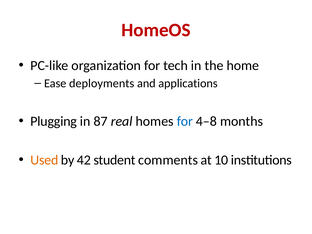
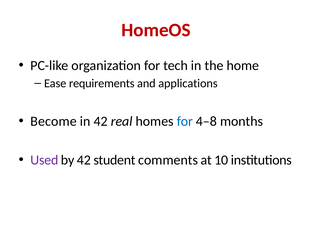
deployments: deployments -> requirements (102, 83)
Plugging: Plugging -> Become (54, 121)
in 87: 87 -> 42 (101, 121)
Used colour: orange -> purple (44, 160)
